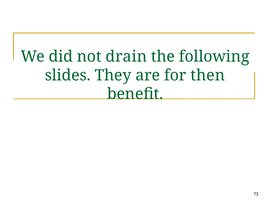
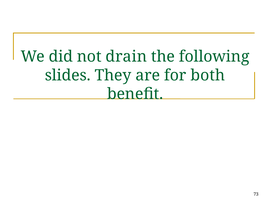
then: then -> both (208, 75)
